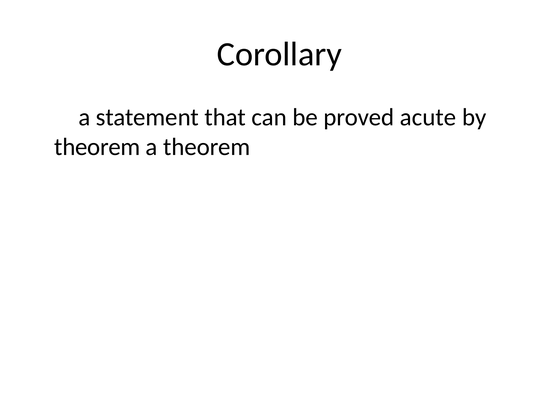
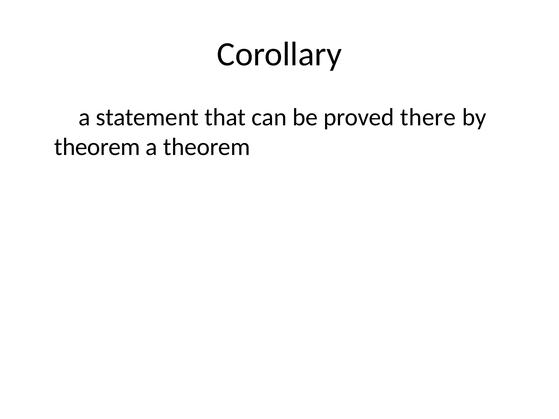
acute: acute -> there (428, 117)
